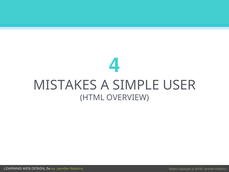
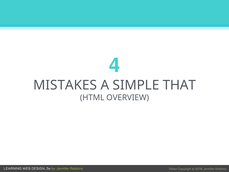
USER: USER -> THAT (179, 85)
